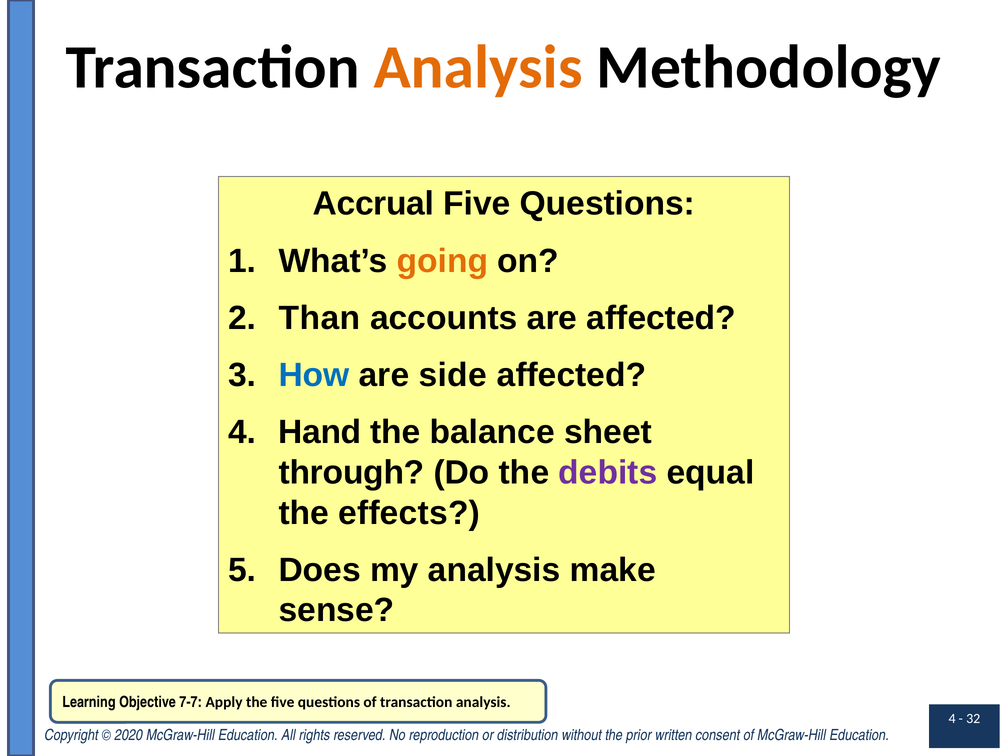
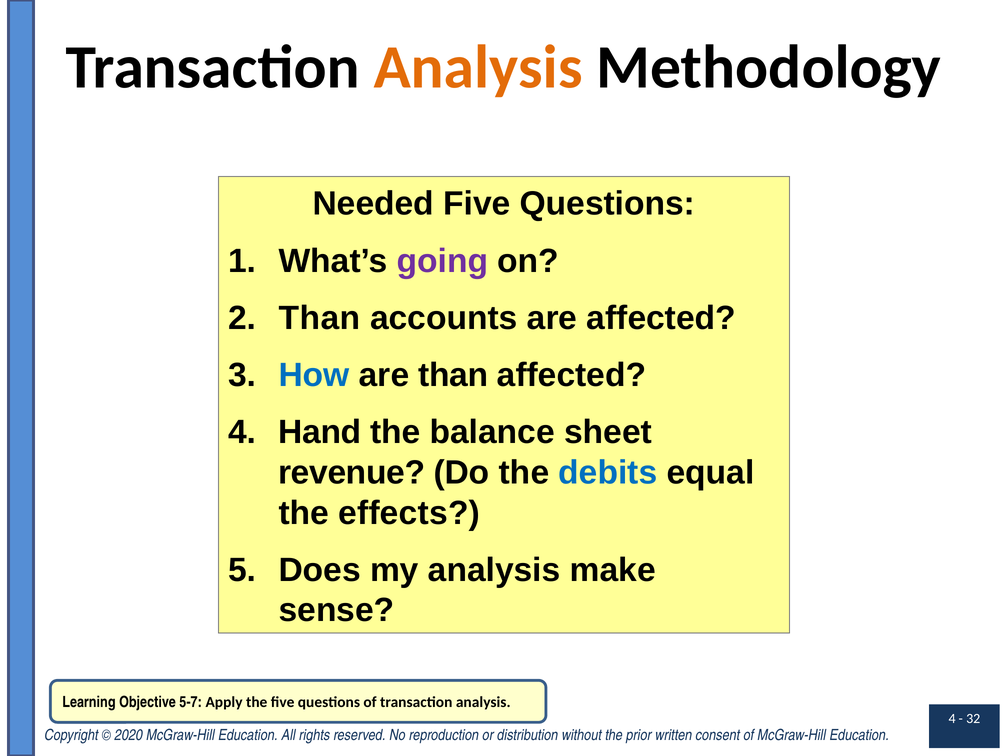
Accrual: Accrual -> Needed (373, 204)
going colour: orange -> purple (442, 261)
are side: side -> than (453, 375)
through: through -> revenue (352, 473)
debits colour: purple -> blue (608, 473)
7-7: 7-7 -> 5-7 (191, 702)
